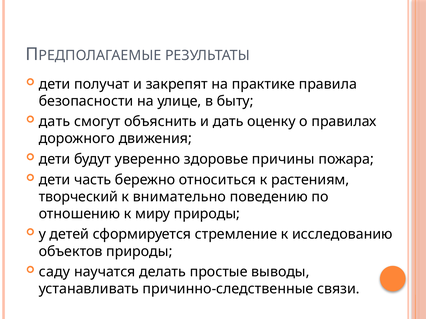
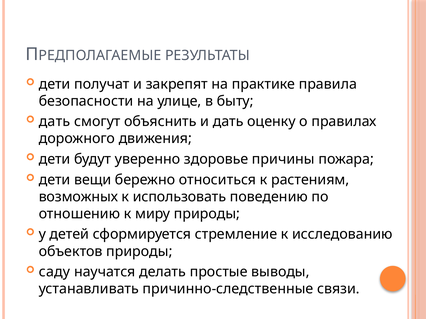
часть: часть -> вещи (93, 180)
творческий: творческий -> возможных (78, 197)
внимательно: внимательно -> использовать (180, 197)
